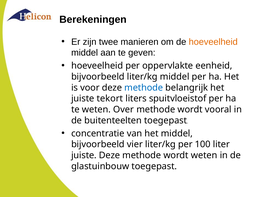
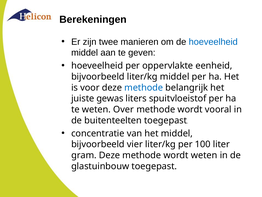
hoeveelheid colour: orange -> blue (213, 42)
tekort: tekort -> gewas (110, 98)
juiste: juiste -> gram (84, 155)
